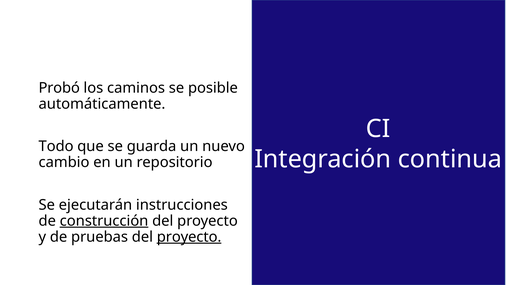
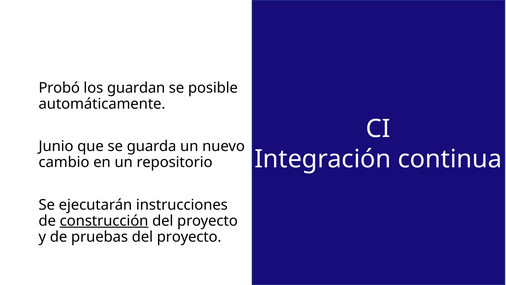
caminos: caminos -> guardan (136, 88)
Todo: Todo -> Junio (56, 146)
proyecto underline: present -> none (189, 236)
